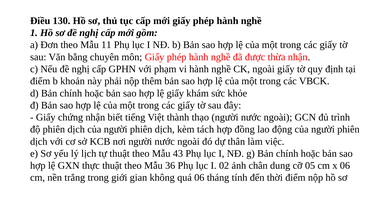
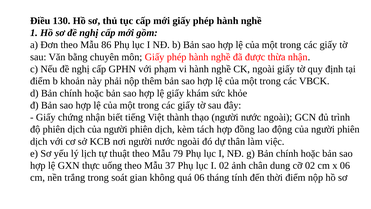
11: 11 -> 86 (106, 45)
43: 43 -> 79 (178, 153)
thực thuật: thuật -> uống (112, 165)
36: 36 -> 37 (170, 165)
cỡ 05: 05 -> 02 (310, 165)
giới: giới -> soát (119, 177)
